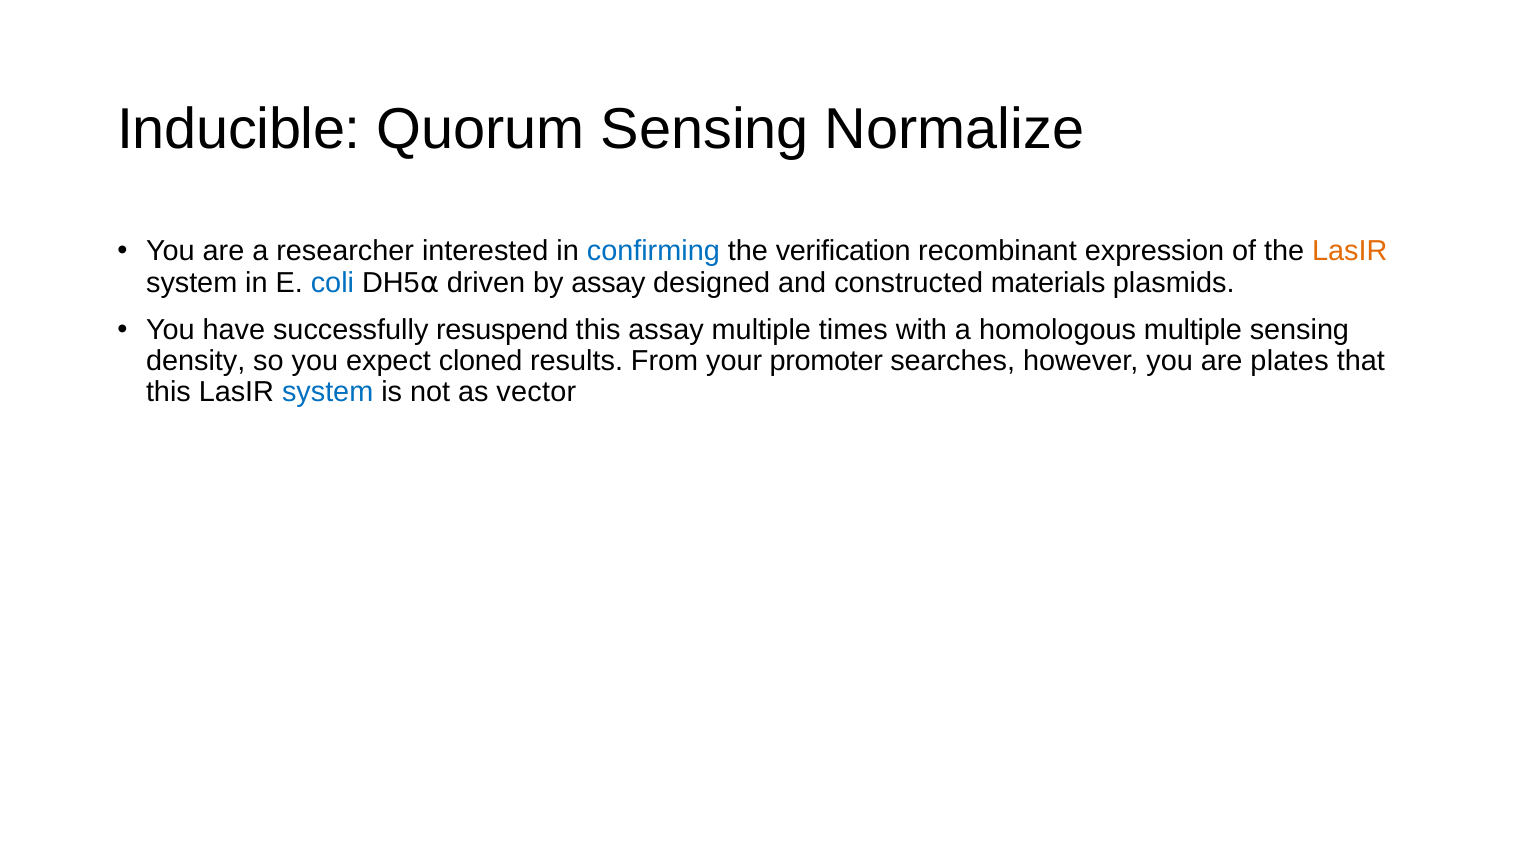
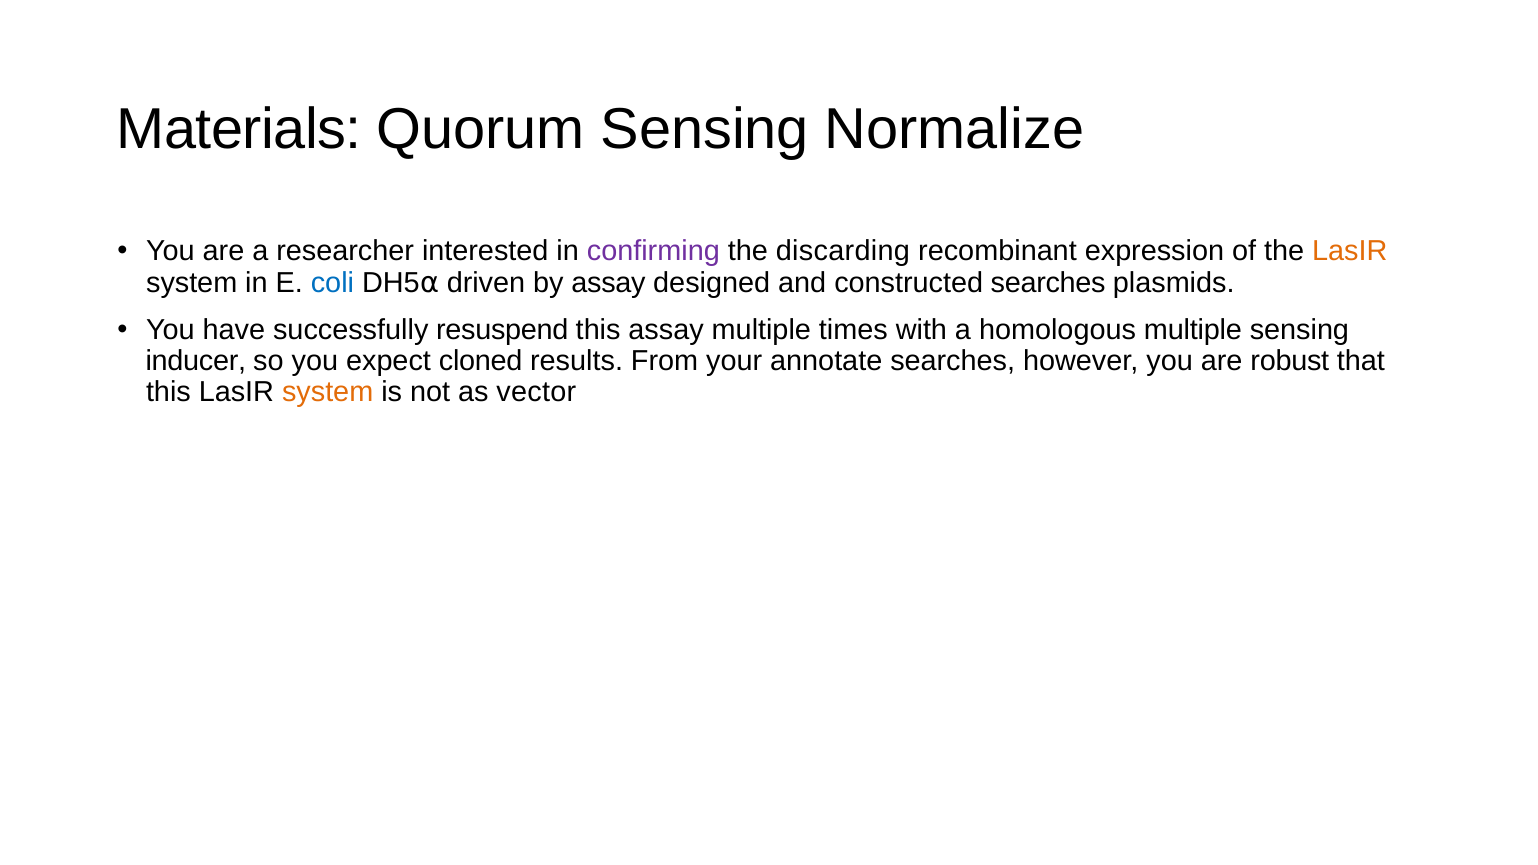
Inducible: Inducible -> Materials (239, 129)
confirming colour: blue -> purple (653, 251)
verification: verification -> discarding (843, 251)
constructed materials: materials -> searches (1048, 283)
density: density -> inducer (196, 361)
promoter: promoter -> annotate (826, 361)
plates: plates -> robust (1290, 361)
system colour: blue -> orange (328, 392)
